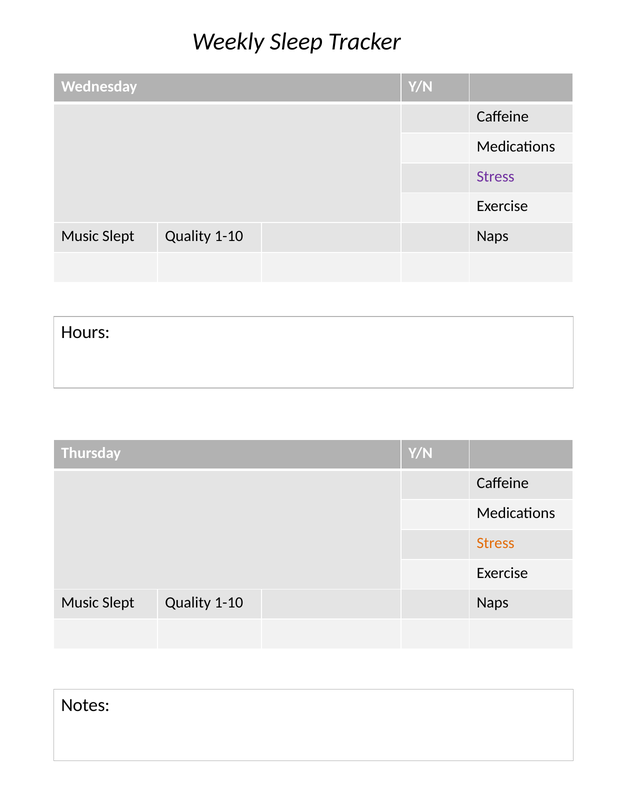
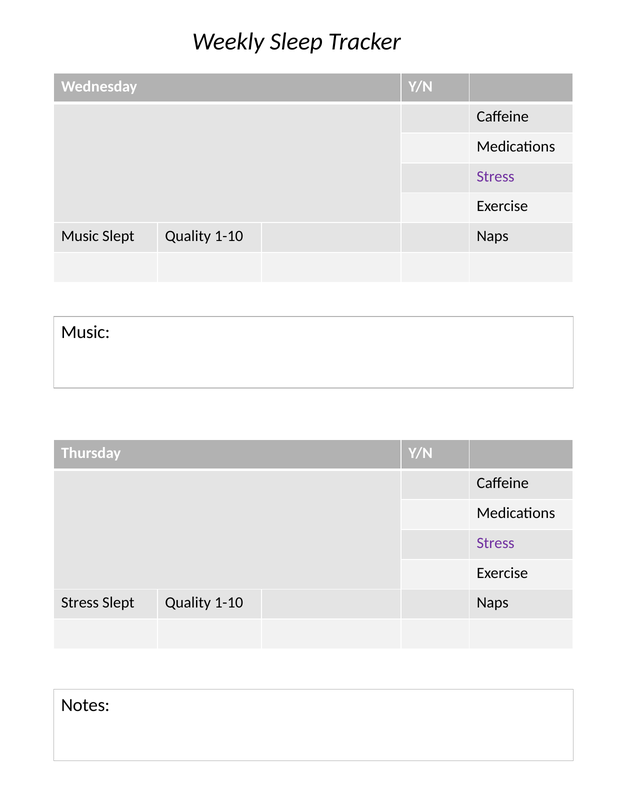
Hours: Hours -> Music (85, 333)
Stress colour: orange -> purple (496, 543)
Music: Music -> Stress (80, 603)
